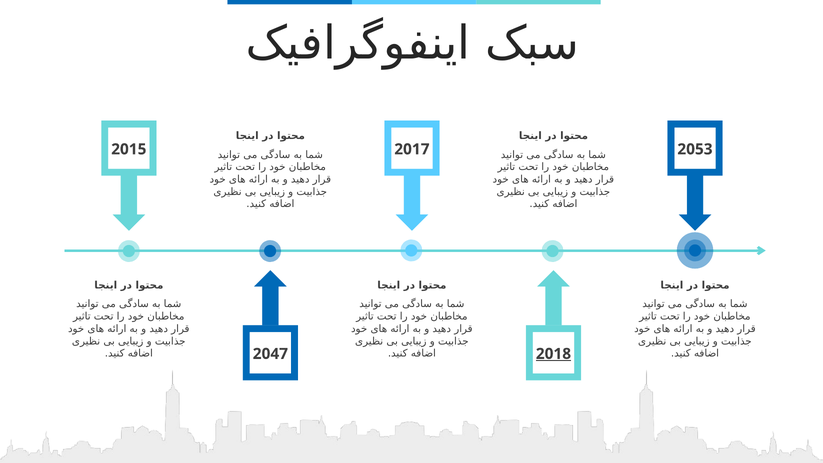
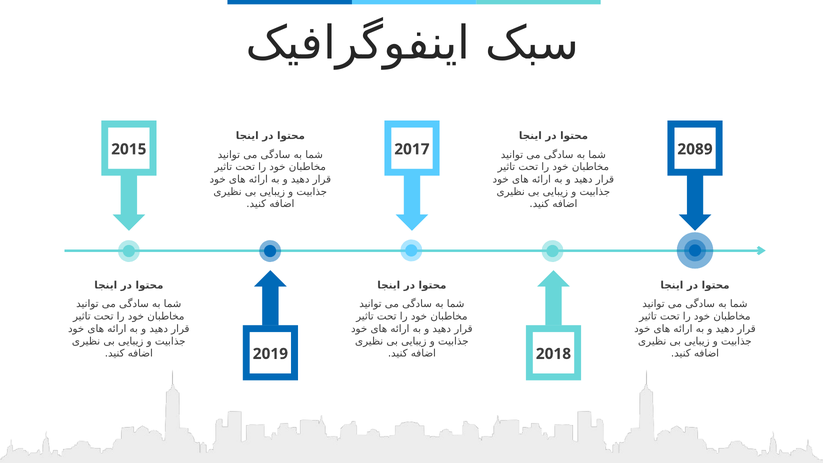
2053: 2053 -> 2089 (695, 149)
2047: 2047 -> 2019 (270, 354)
2018 underline: present -> none (553, 354)
